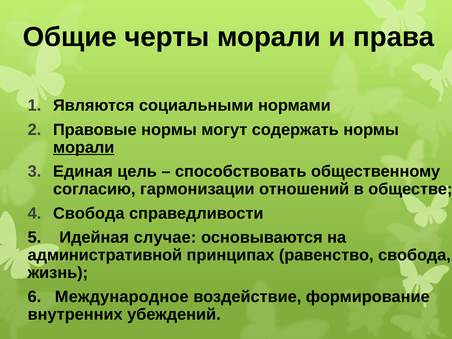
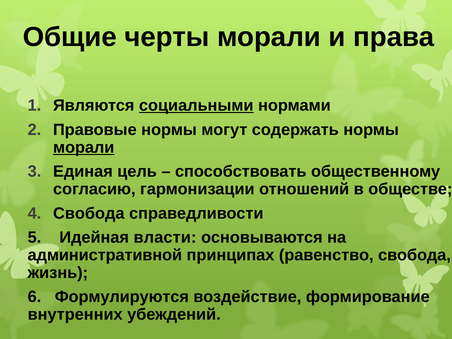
социальными underline: none -> present (196, 106)
случае: случае -> власти (165, 237)
Международное: Международное -> Формулируются (122, 297)
